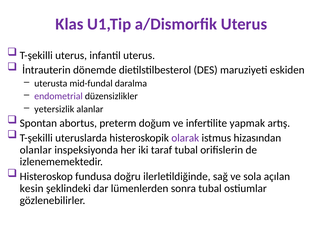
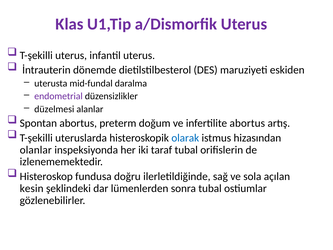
yetersizlik: yetersizlik -> düzelmesi (54, 109)
infertilite yapmak: yapmak -> abortus (247, 123)
olarak colour: purple -> blue (185, 138)
